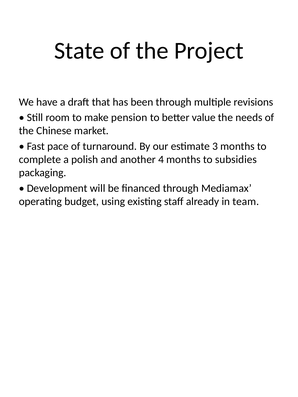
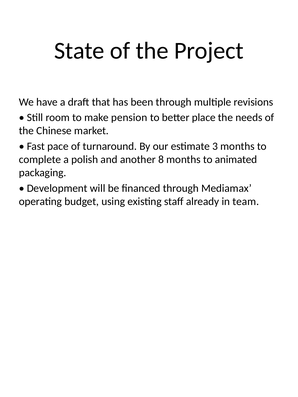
value: value -> place (204, 118)
4: 4 -> 8 (161, 160)
subsidies: subsidies -> animated (236, 160)
